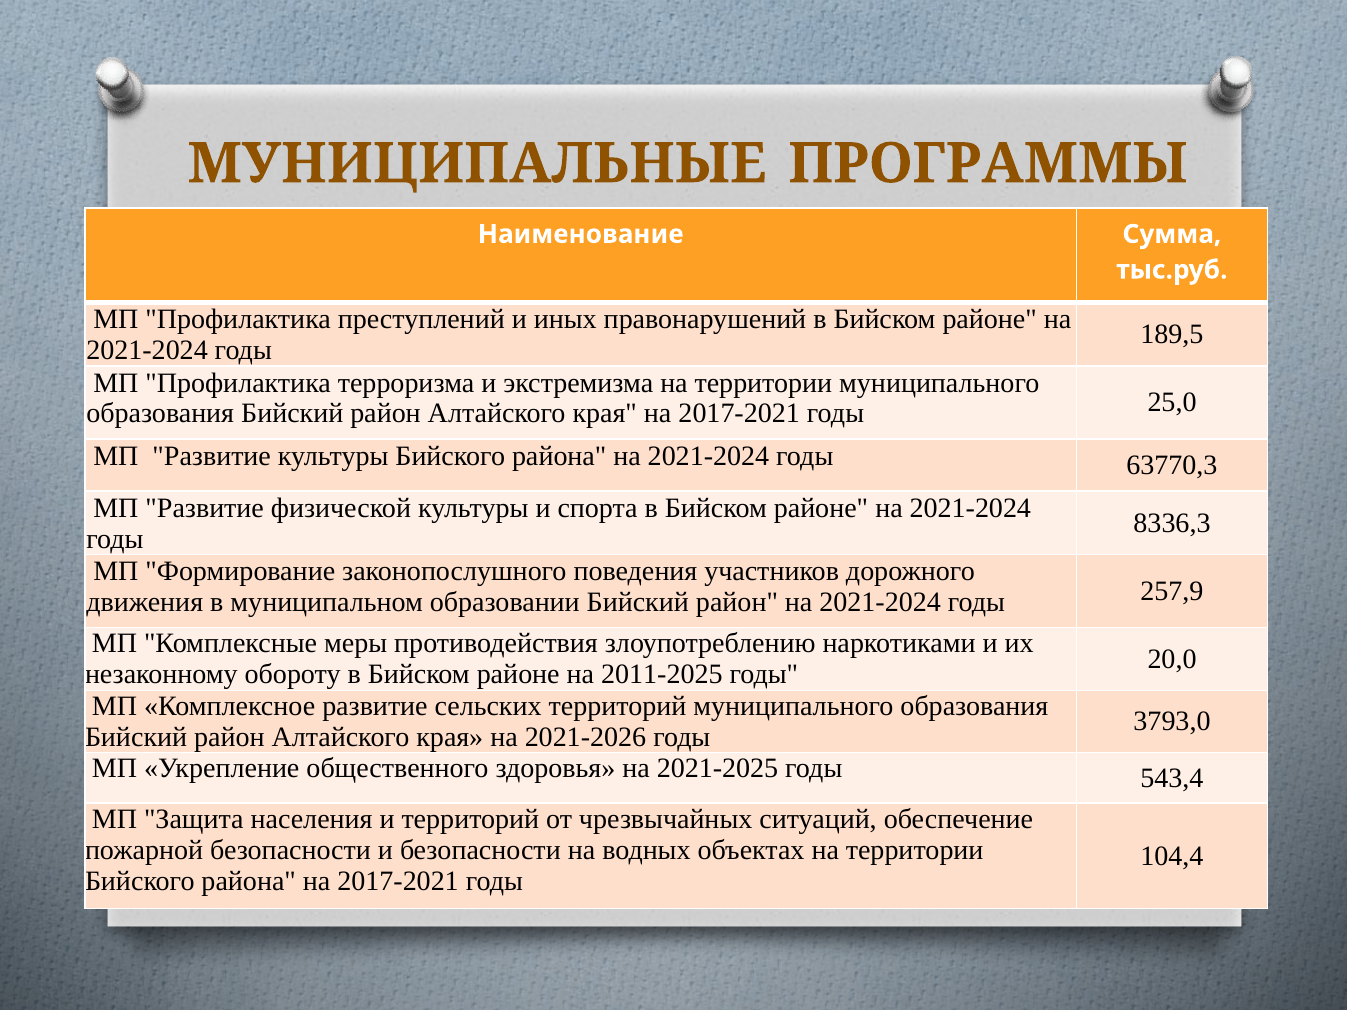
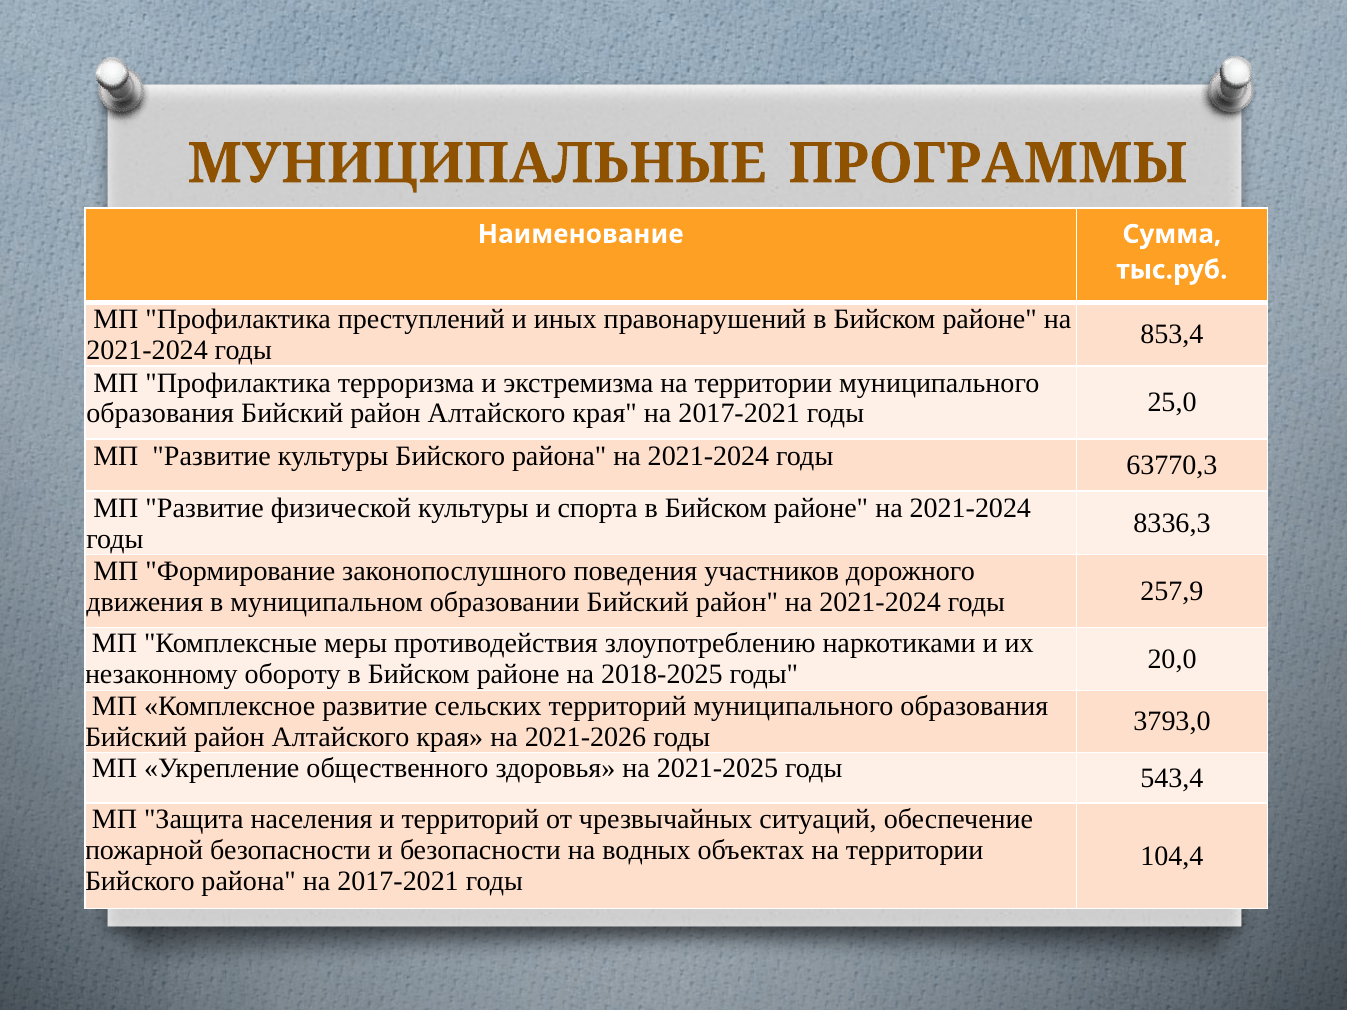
189,5: 189,5 -> 853,4 (1172, 334)
2011-2025: 2011-2025 -> 2018-2025 (662, 674)
